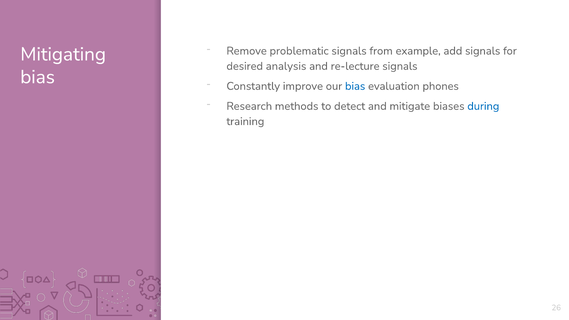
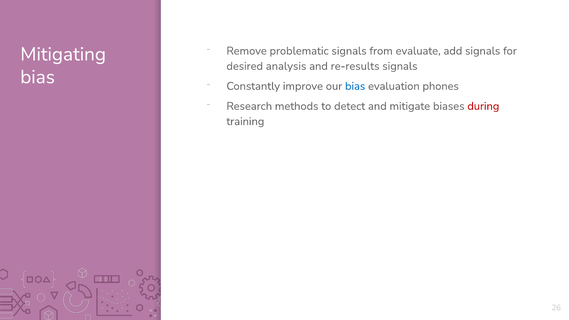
example: example -> evaluate (418, 51)
re-lecture: re-lecture -> re-results (355, 66)
during colour: blue -> red (483, 106)
